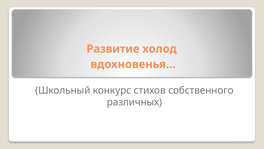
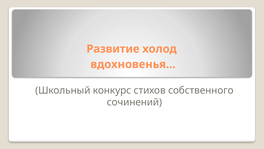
различных: различных -> сочинений (134, 102)
